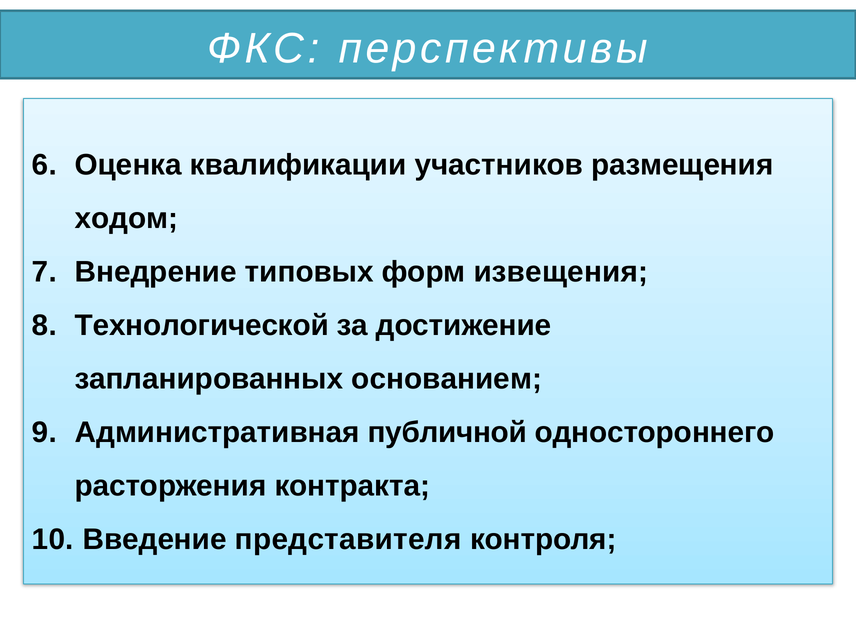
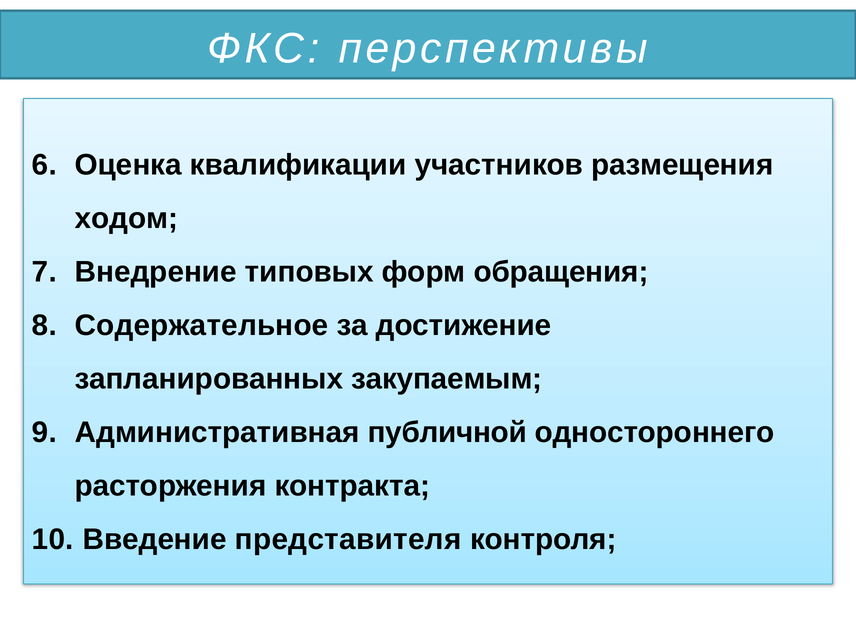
извещения: извещения -> обращения (561, 272)
Технологической: Технологической -> Содержательное (202, 325)
основанием: основанием -> закупаемым (447, 379)
